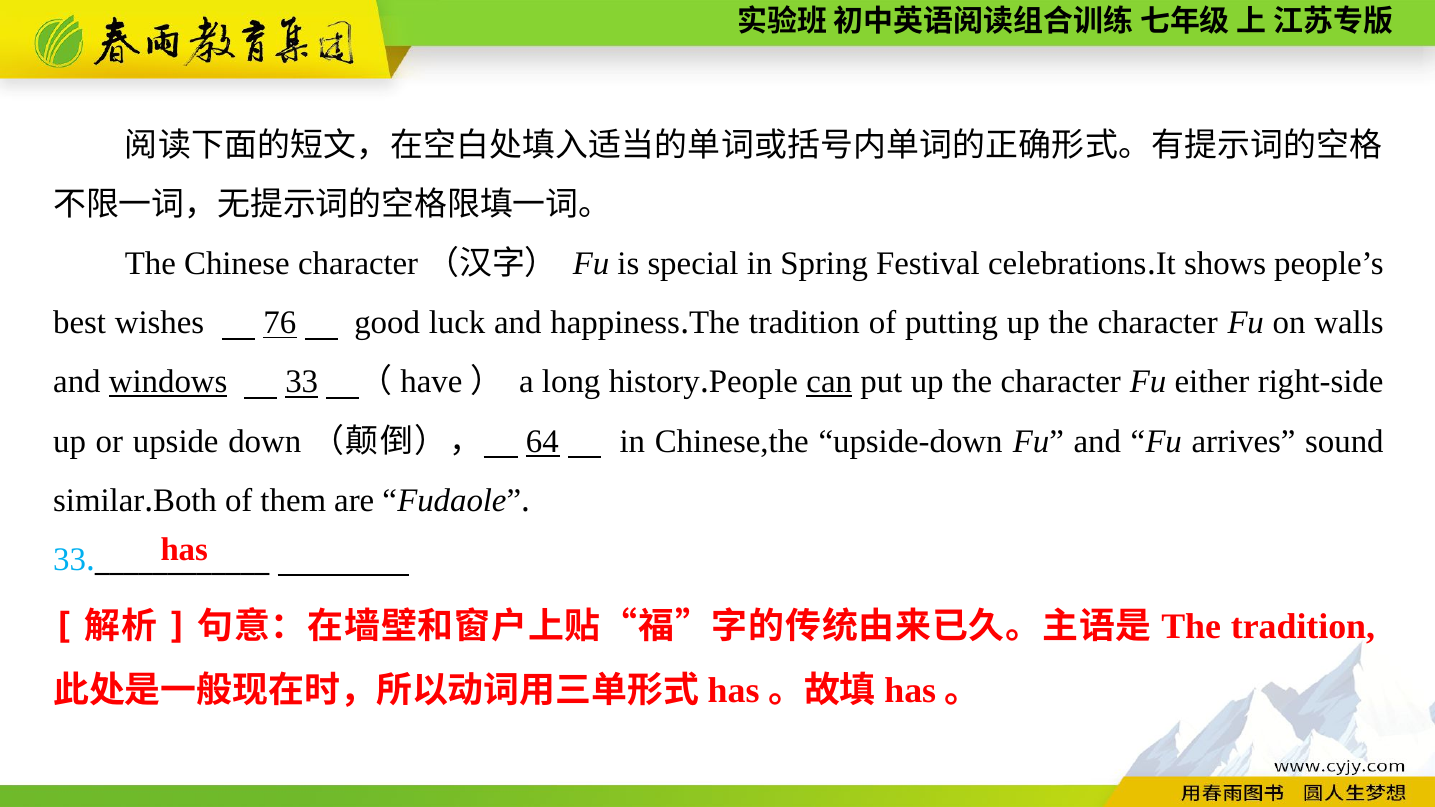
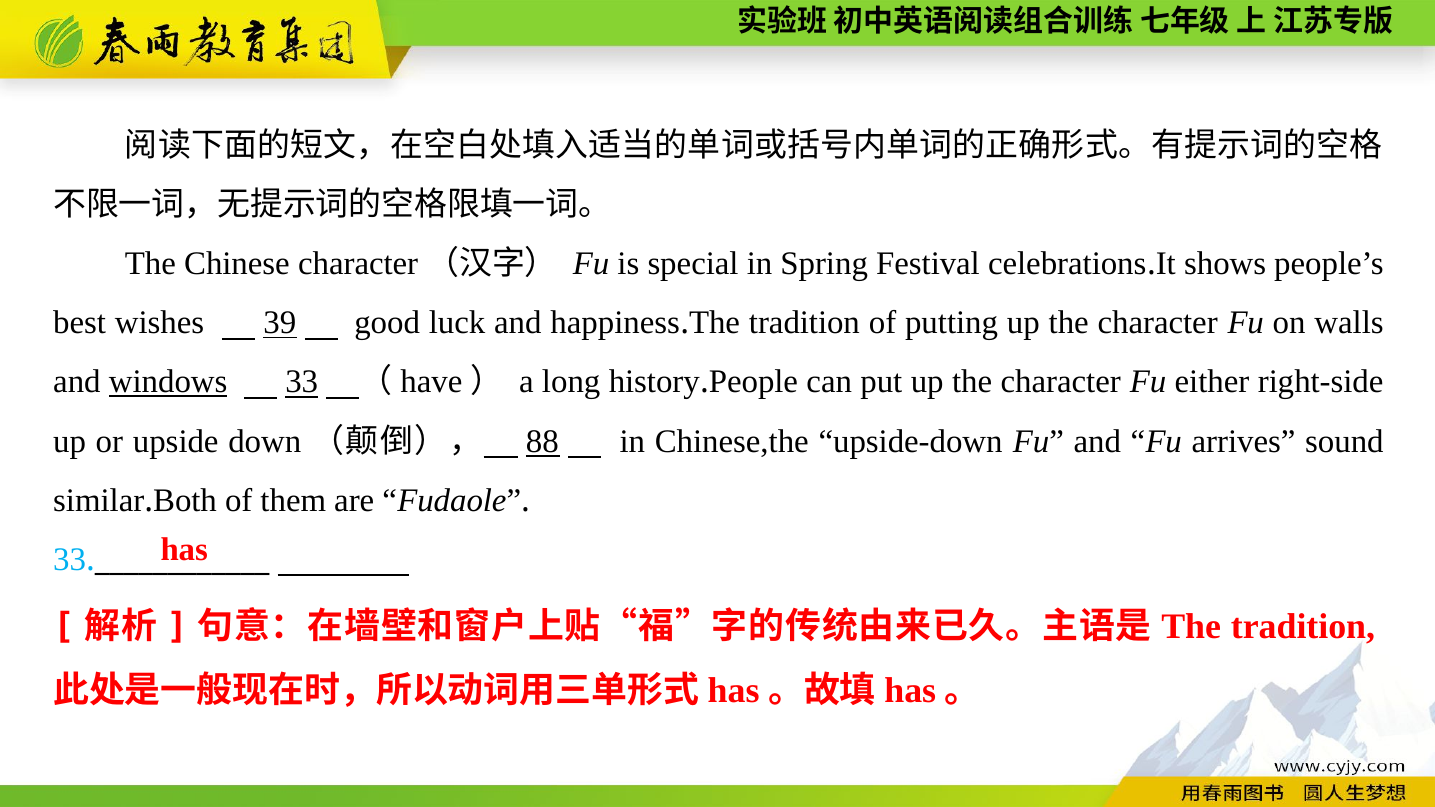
76: 76 -> 39 (280, 323)
can underline: present -> none (829, 382)
64: 64 -> 88 (542, 441)
